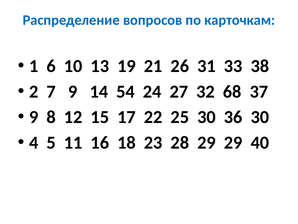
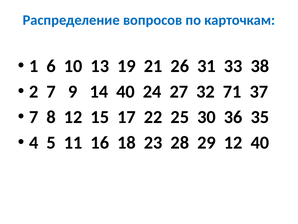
14 54: 54 -> 40 (125, 91)
68: 68 -> 71 (232, 91)
9: 9 -> 7 (34, 117)
36 30: 30 -> 35 (260, 117)
29 29: 29 -> 12 (233, 142)
